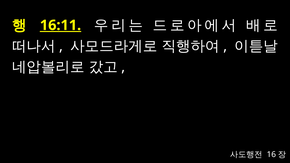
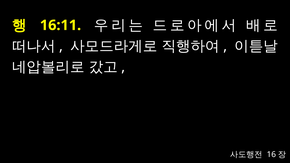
16:11 underline: present -> none (61, 25)
